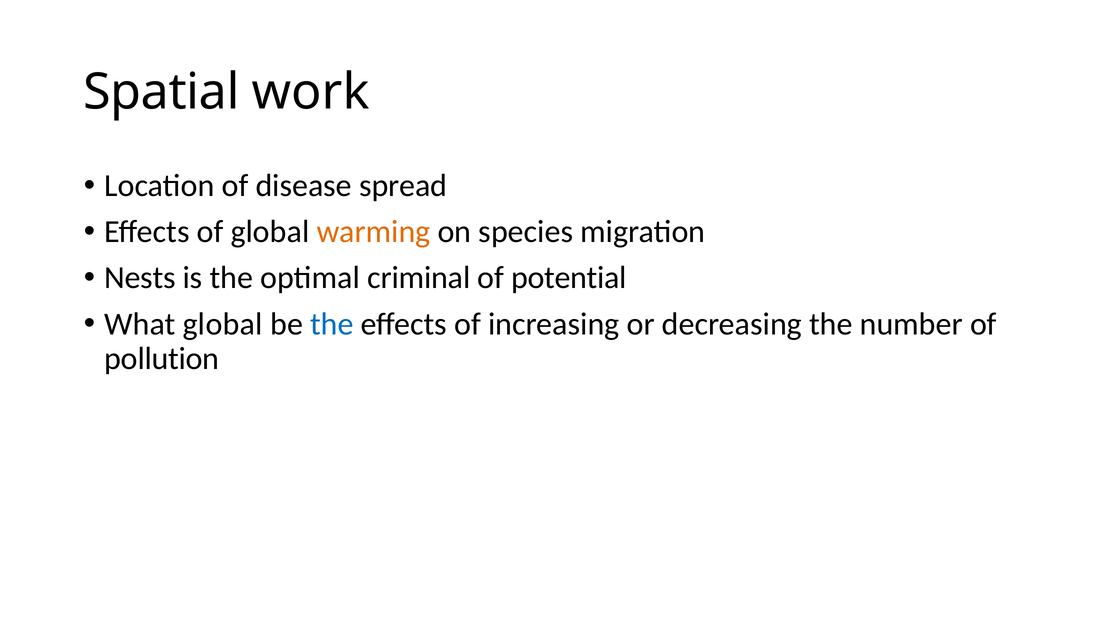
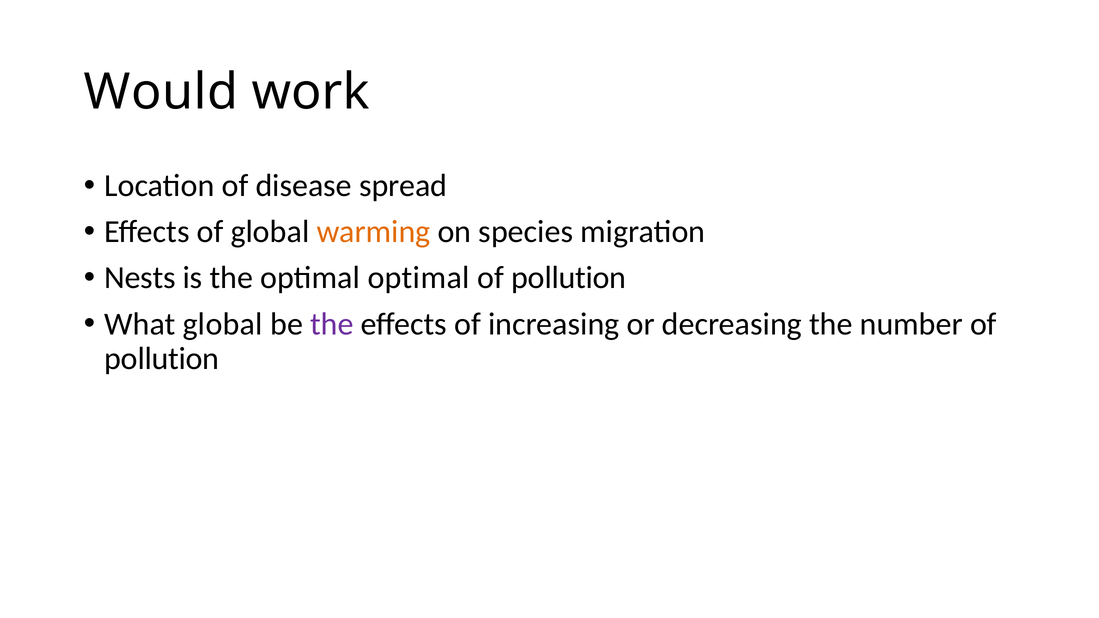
Spatial: Spatial -> Would (161, 92)
optimal criminal: criminal -> optimal (419, 278)
potential: potential -> pollution (569, 278)
the colour: blue -> purple (332, 324)
